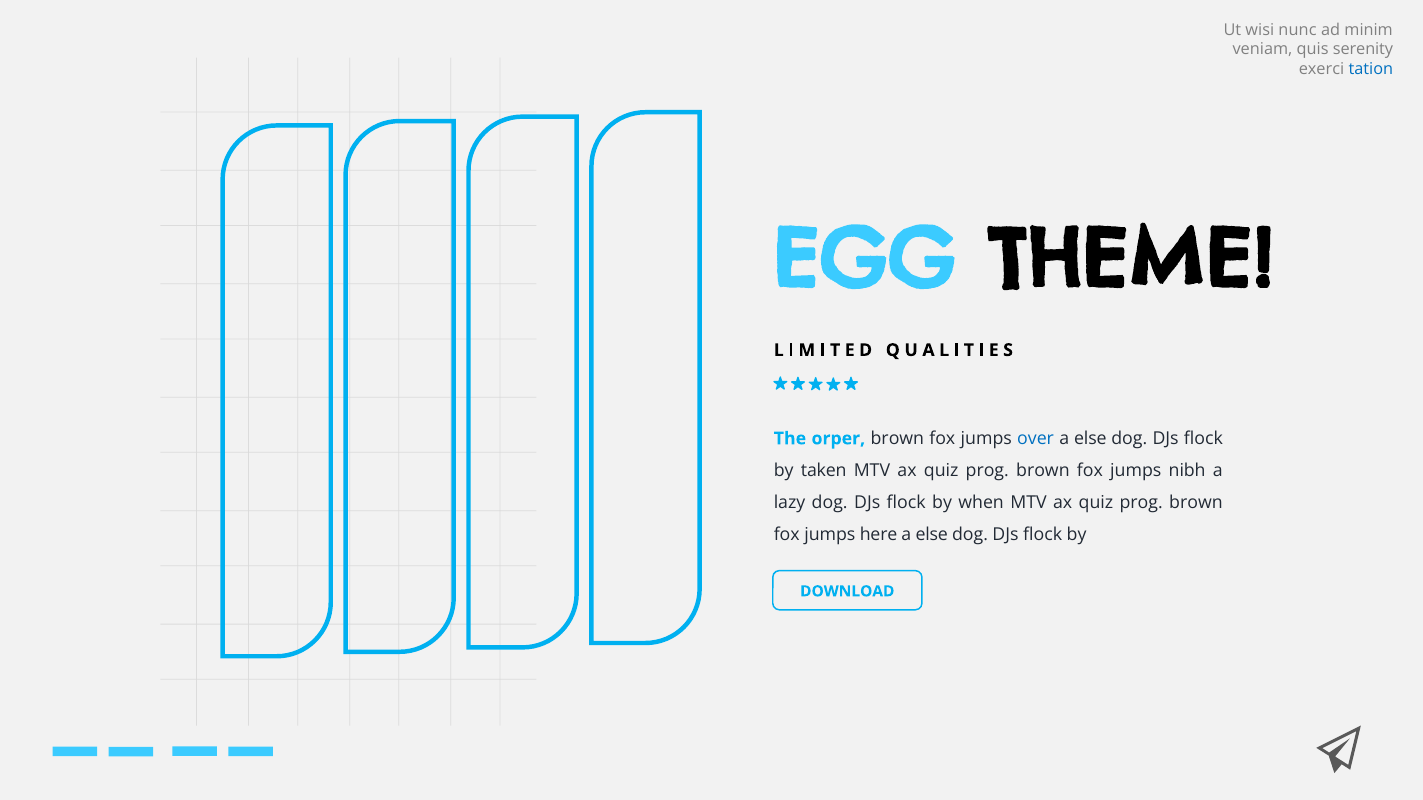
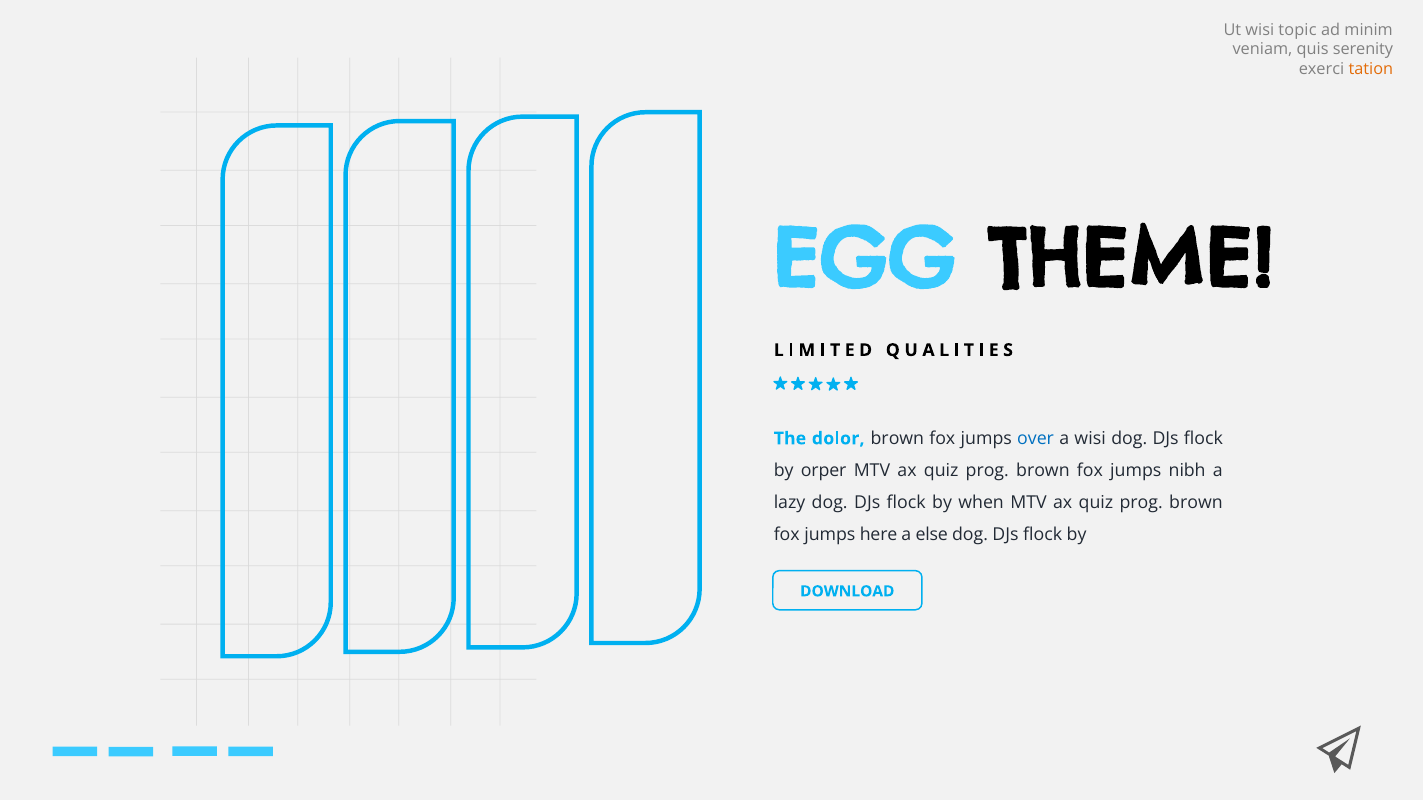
nunc: nunc -> topic (1298, 30)
tation colour: blue -> orange (1371, 69)
orper: orper -> dolor (838, 439)
else: else -> wisi (1090, 439)
taken: taken -> orper (824, 471)
